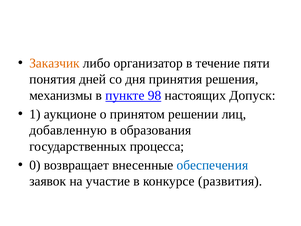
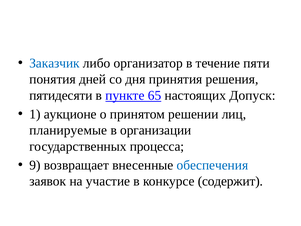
Заказчик colour: orange -> blue (55, 63)
механизмы: механизмы -> пятидесяти (61, 95)
98: 98 -> 65 (155, 95)
добавленную: добавленную -> планируемые (68, 130)
образования: образования -> организации (156, 130)
0: 0 -> 9 (35, 165)
развития: развития -> содержит (230, 181)
